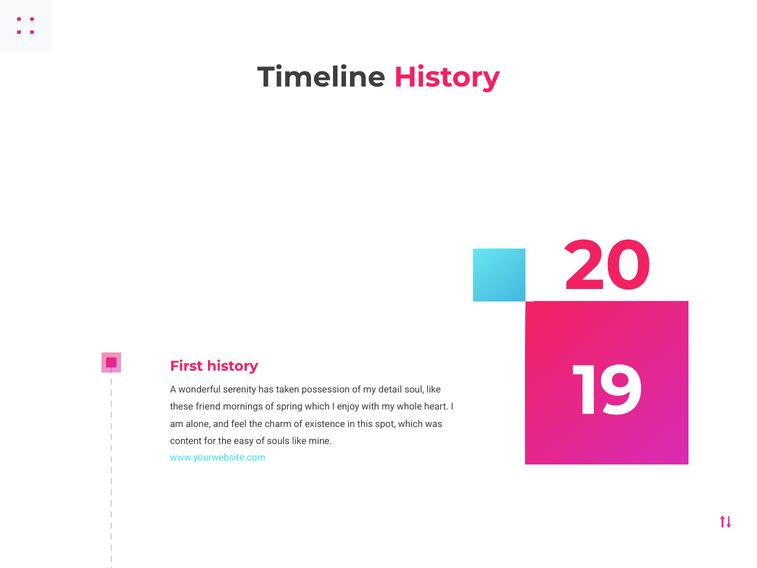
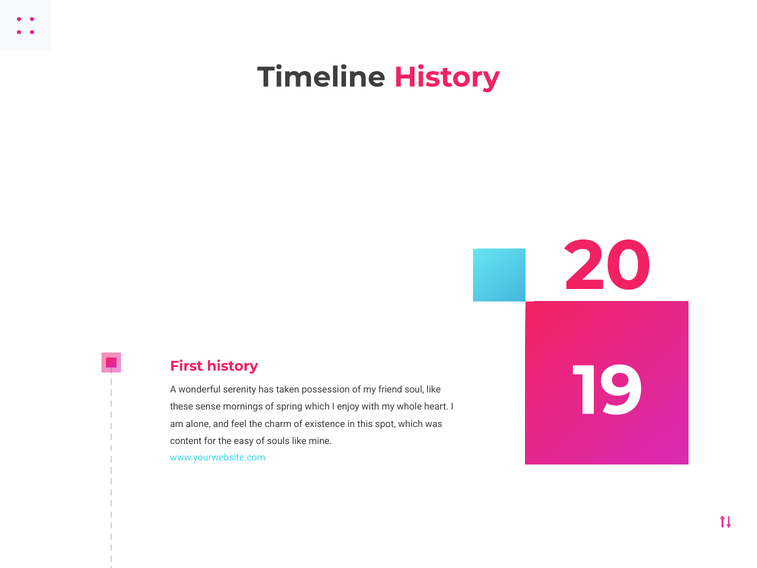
detail: detail -> friend (390, 390)
friend: friend -> sense (208, 407)
